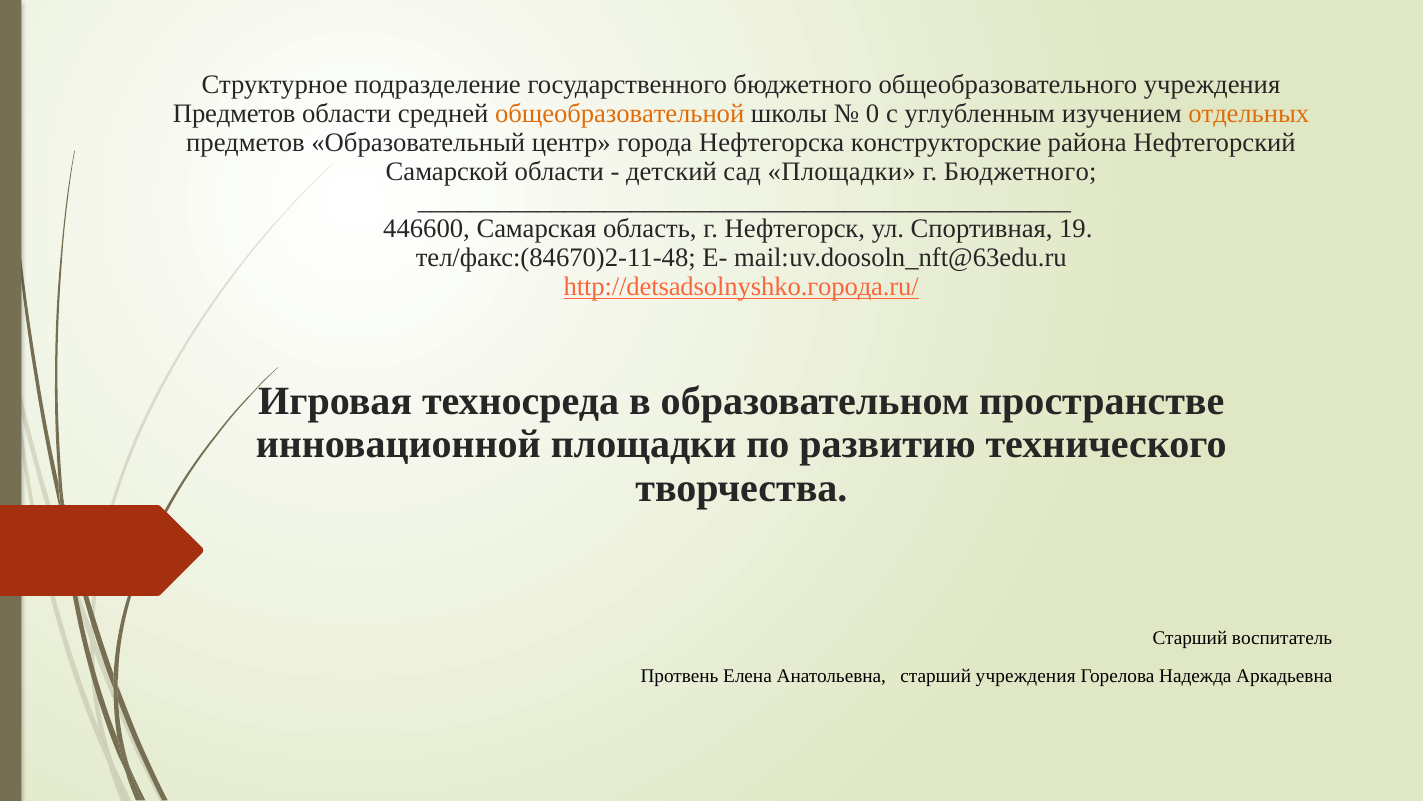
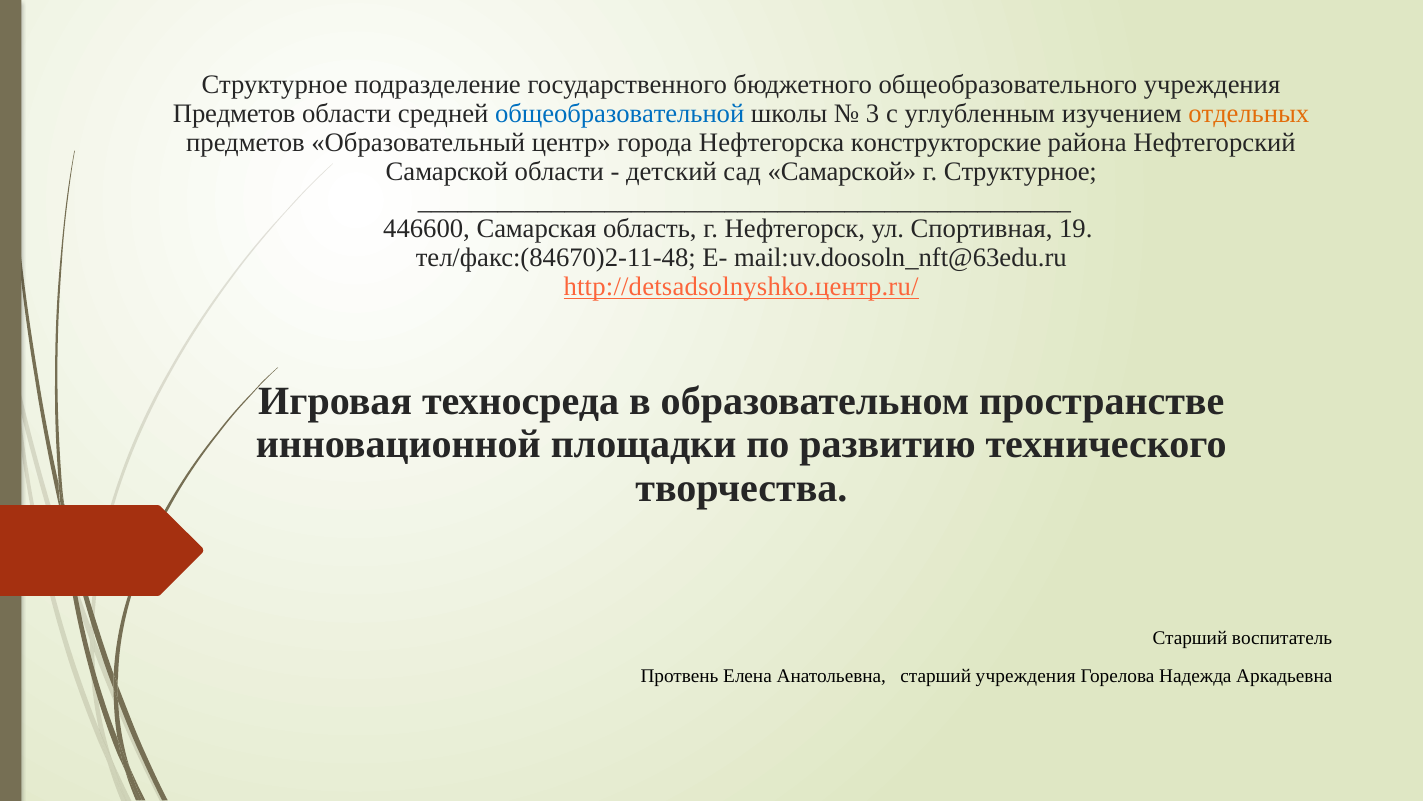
общеобразовательной colour: orange -> blue (620, 114)
0: 0 -> 3 (873, 114)
сад Площадки: Площадки -> Самарской (842, 171)
г Бюджетного: Бюджетного -> Структурное (1020, 171)
http://detsadsolnyshko.города.ru/: http://detsadsolnyshko.города.ru/ -> http://detsadsolnyshko.центр.ru/ (741, 287)
